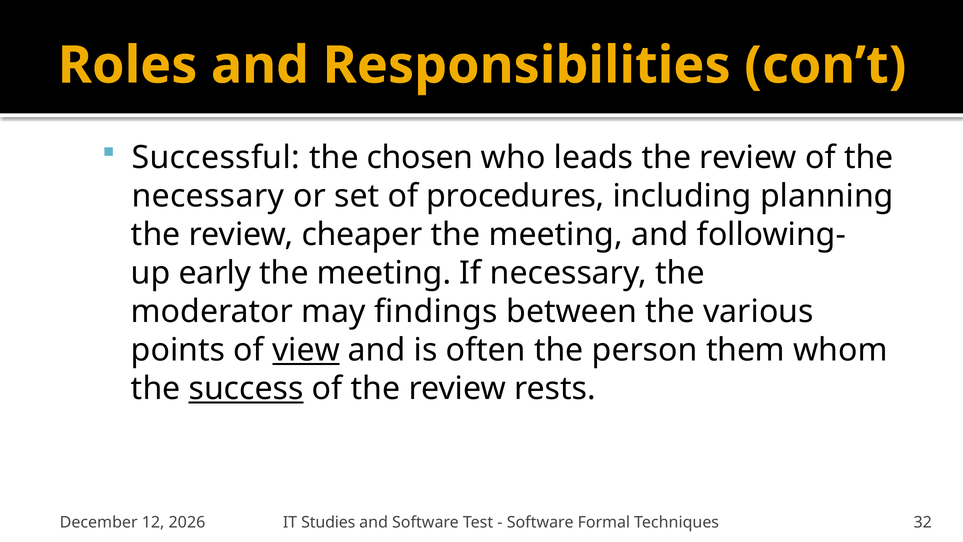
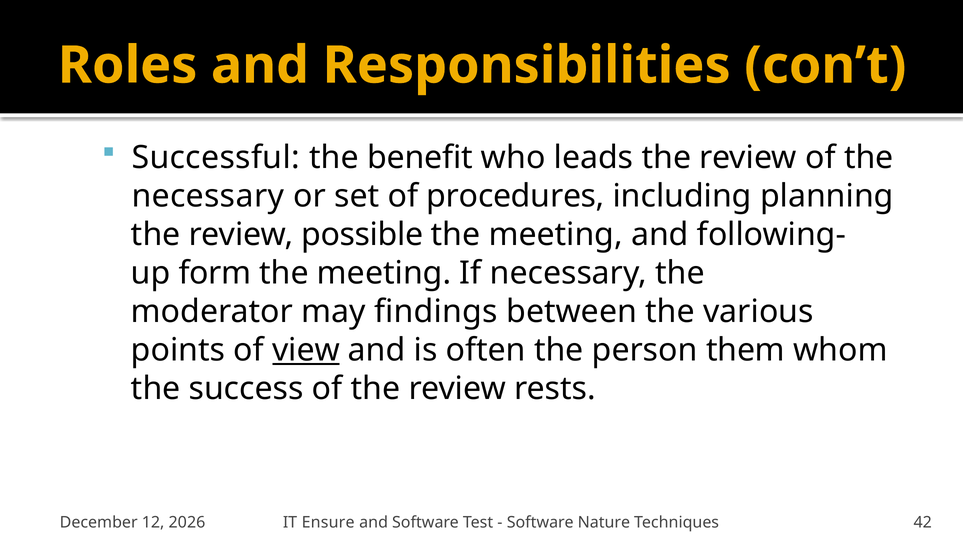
chosen: chosen -> benefit (420, 158)
cheaper: cheaper -> possible (362, 235)
early: early -> form (215, 273)
success underline: present -> none (246, 389)
Studies: Studies -> Ensure (328, 522)
Formal: Formal -> Nature (604, 522)
32: 32 -> 42 (923, 522)
